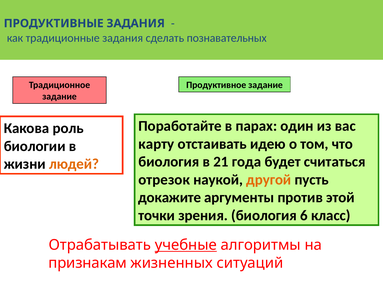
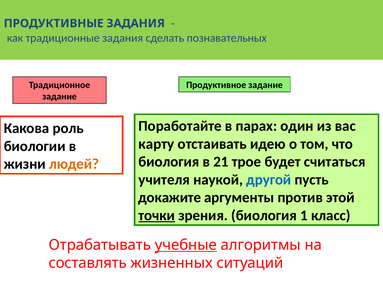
года: года -> трое (247, 162)
отрезок: отрезок -> учителя (164, 180)
другой colour: orange -> blue (269, 180)
точки underline: none -> present (157, 216)
6: 6 -> 1 (304, 216)
признакам: признакам -> составлять (88, 263)
